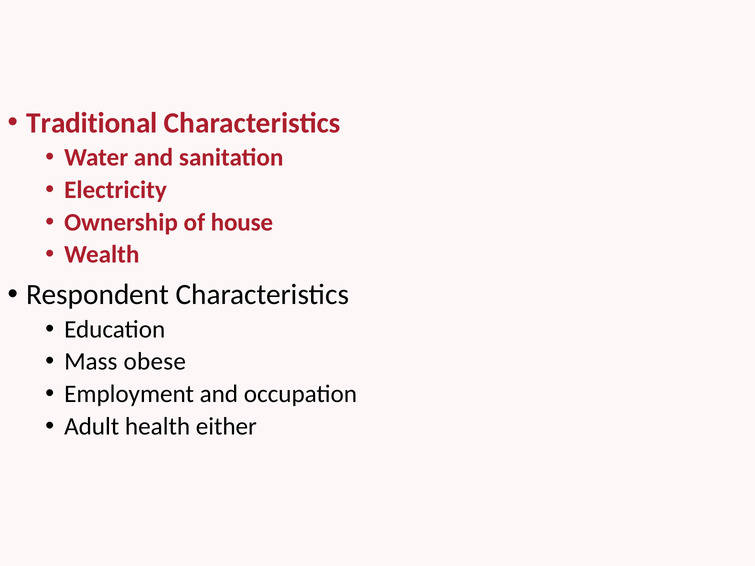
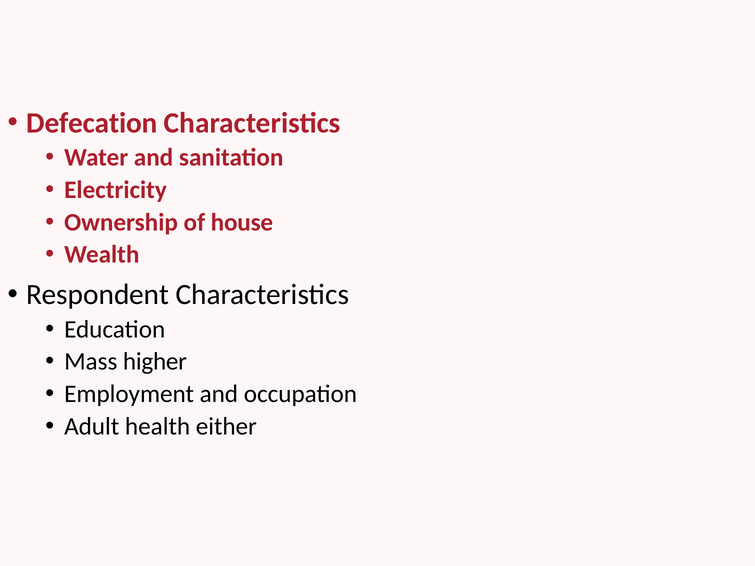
Traditional: Traditional -> Defecation (92, 123)
obese: obese -> higher (155, 362)
